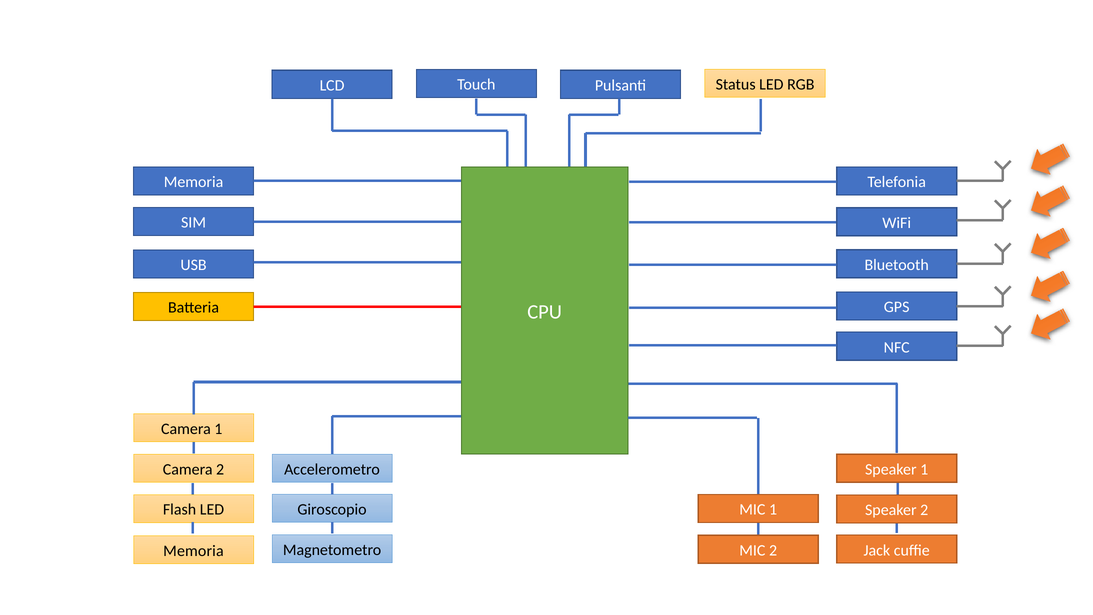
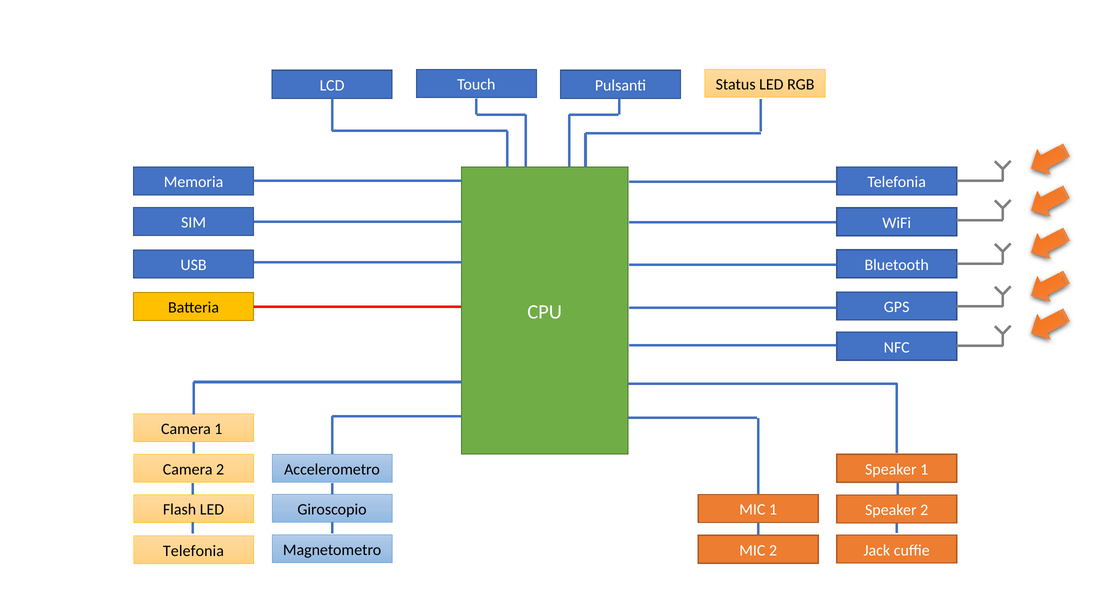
Memoria: Memoria -> Telefonia (193, 551)
